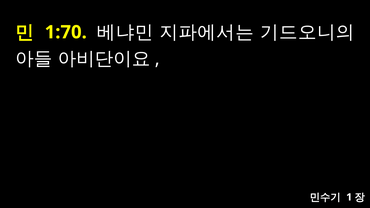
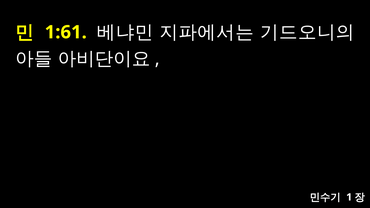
1:70: 1:70 -> 1:61 (66, 32)
